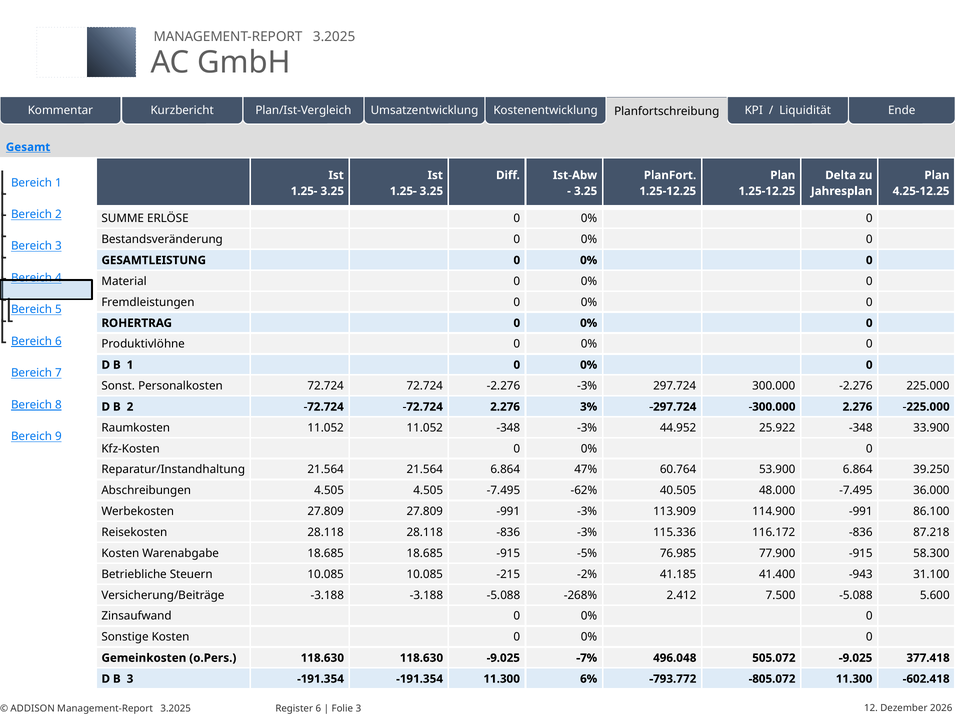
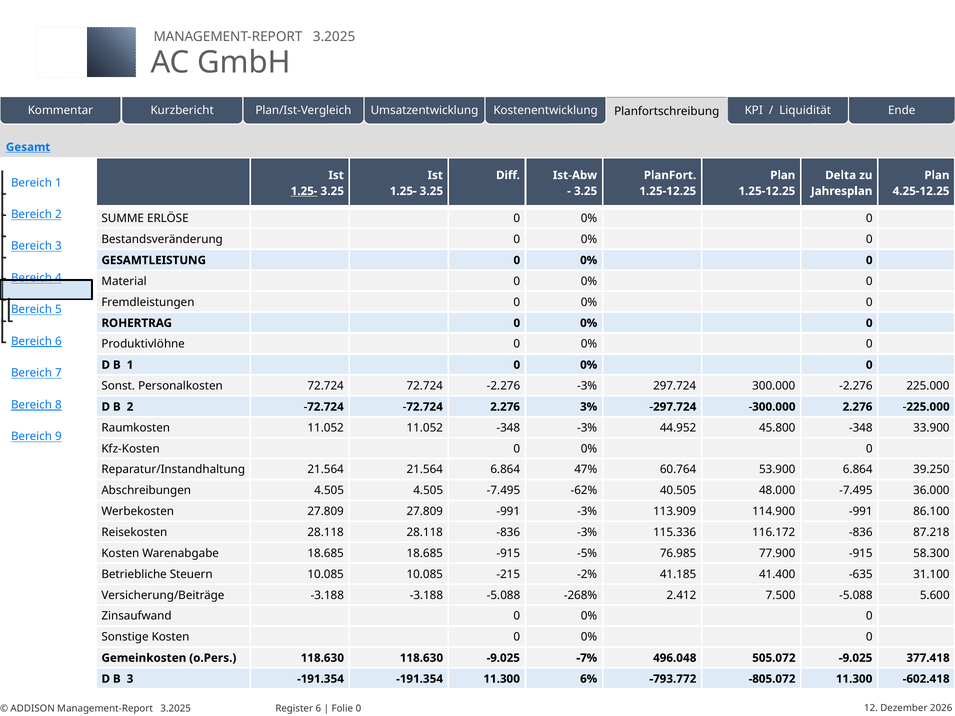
1.25- underline: none -> present (304, 191)
25.922: 25.922 -> 45.800 (777, 428)
-943: -943 -> -635 (861, 574)
Folie 3: 3 -> 0 (358, 708)
